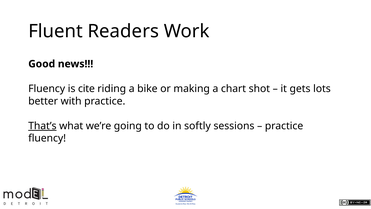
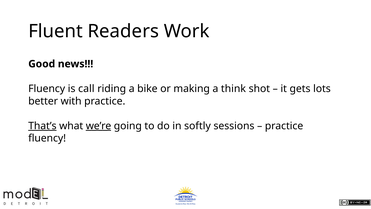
cite: cite -> call (86, 89)
chart: chart -> think (233, 89)
we’re underline: none -> present (99, 126)
